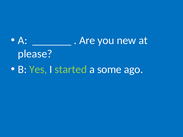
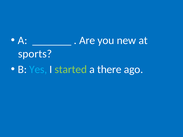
please: please -> sports (35, 54)
Yes colour: light green -> light blue (38, 70)
some: some -> there (109, 70)
